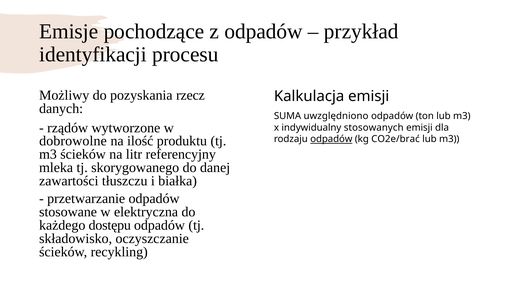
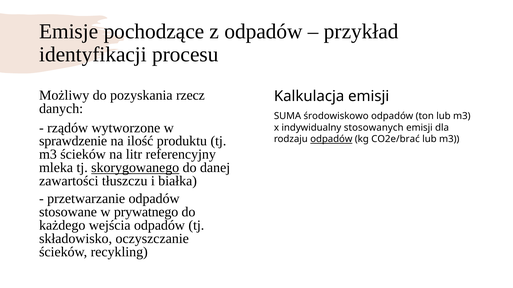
uwzględniono: uwzględniono -> środowiskowo (336, 116)
dobrowolne: dobrowolne -> sprawdzenie (73, 141)
skorygowanego underline: none -> present (135, 168)
elektryczna: elektryczna -> prywatnego (146, 212)
dostępu: dostępu -> wejścia (110, 226)
